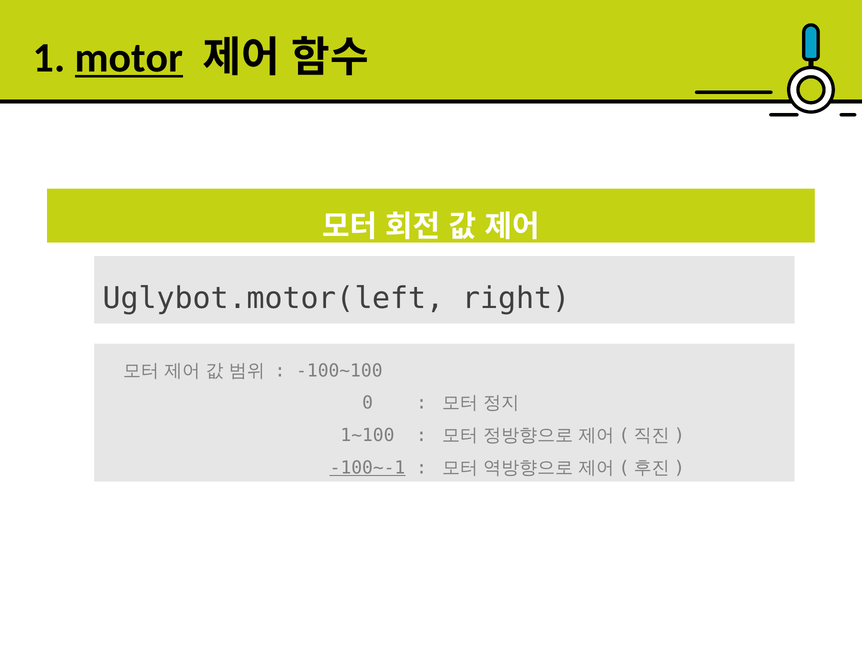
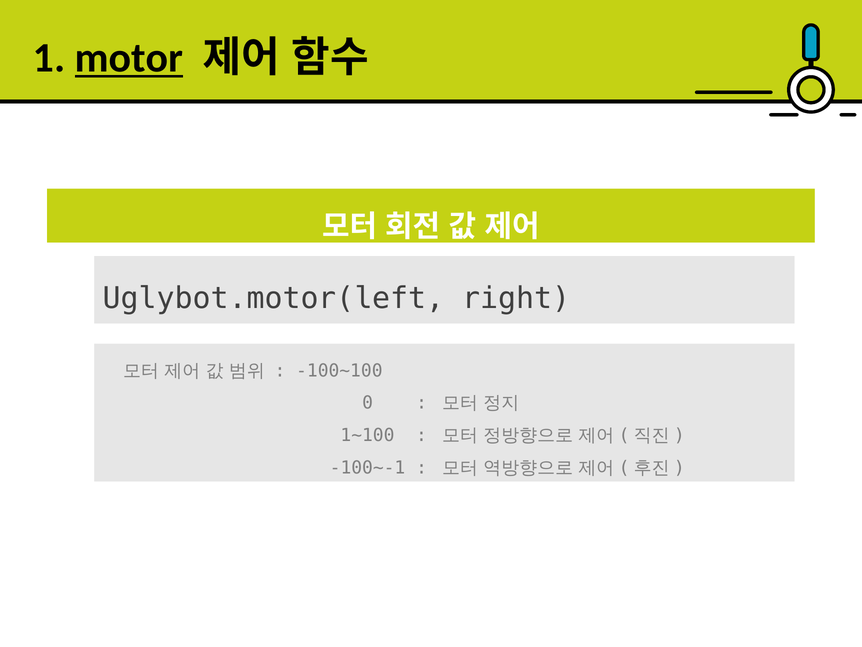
-100~-1 underline: present -> none (368, 467)
